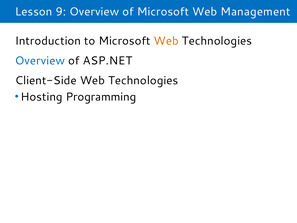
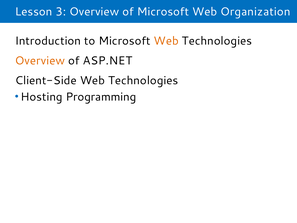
9: 9 -> 3 (61, 12)
Management: Management -> Organization (255, 12)
Overview colour: blue -> orange (40, 61)
